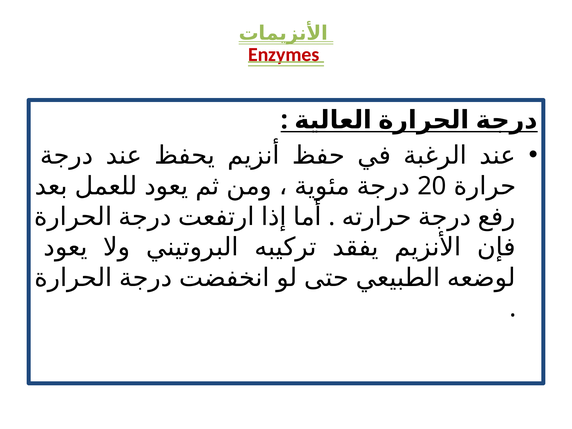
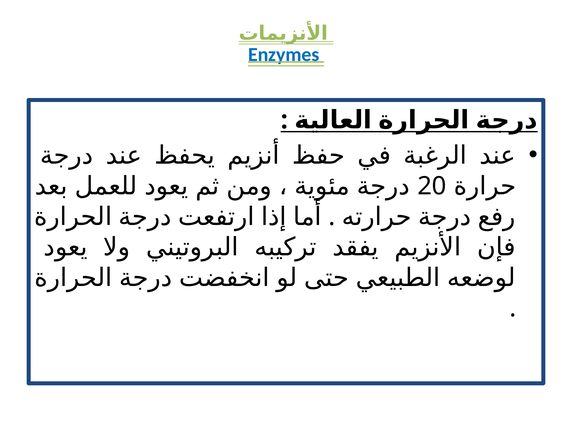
Enzymes colour: red -> blue (284, 55)
